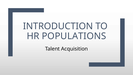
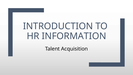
POPULATIONS: POPULATIONS -> INFORMATION (74, 36)
